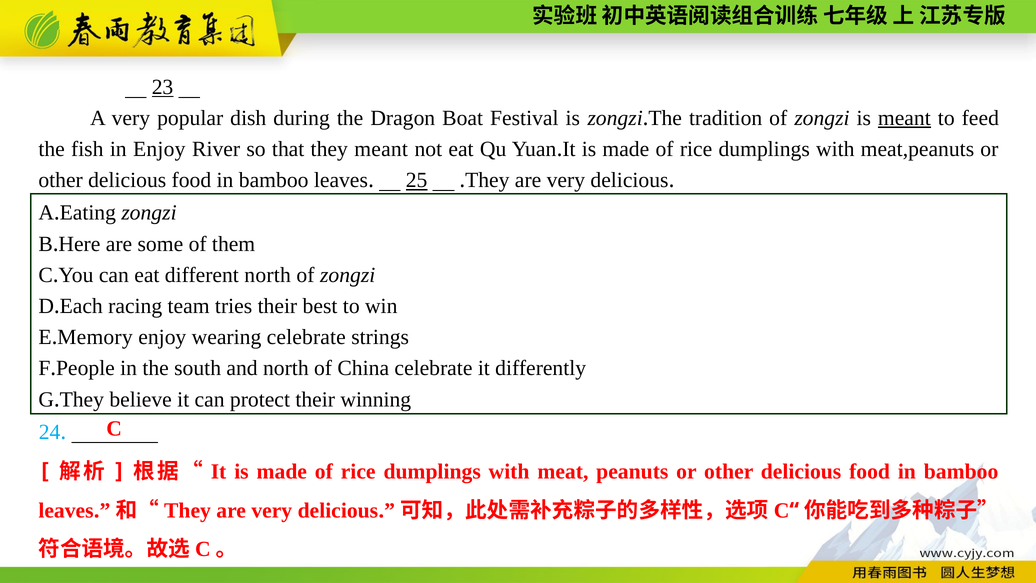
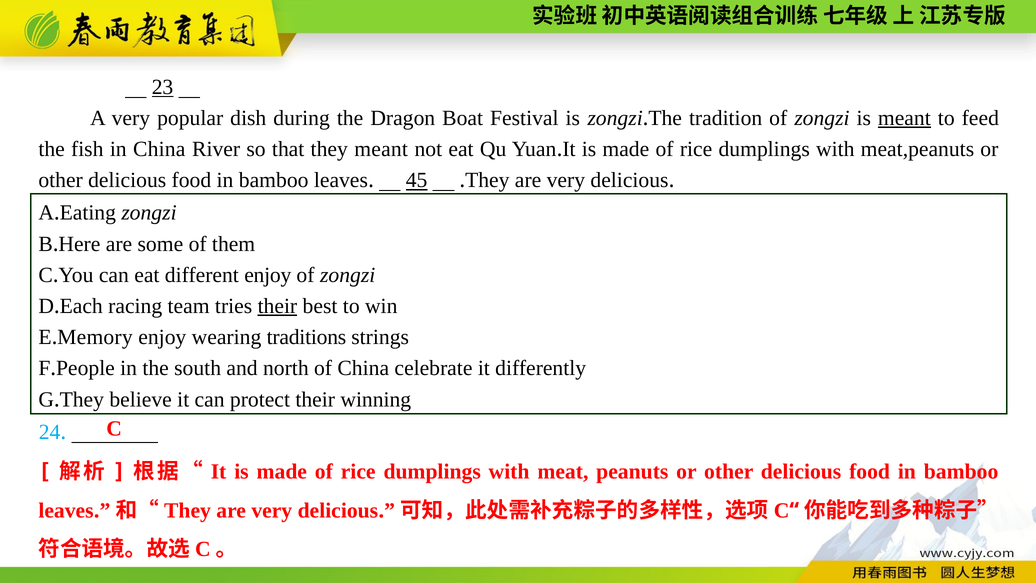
in Enjoy: Enjoy -> China (159, 149)
25: 25 -> 45 (417, 180)
different north: north -> enjoy (268, 275)
their underline: none -> present (277, 306)
wearing celebrate: celebrate -> traditions (306, 337)
